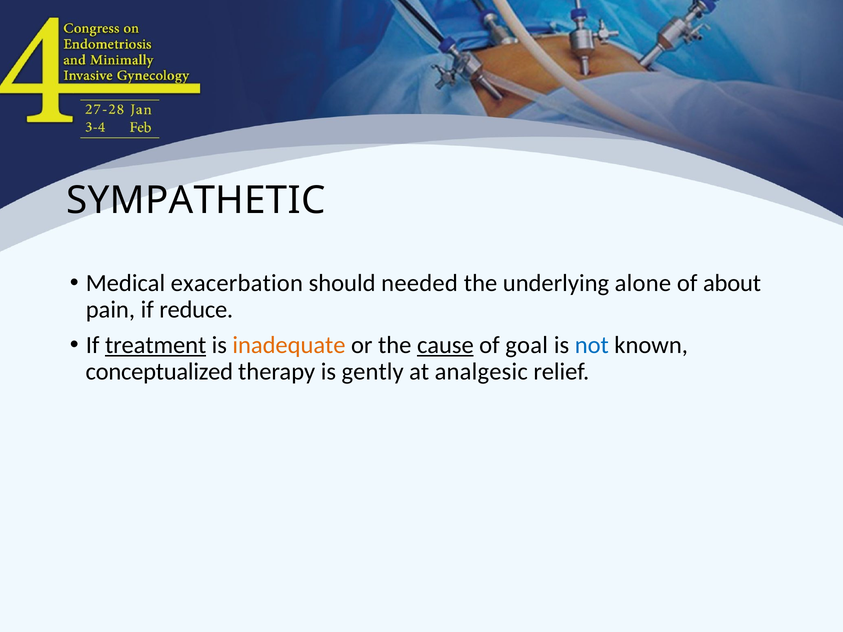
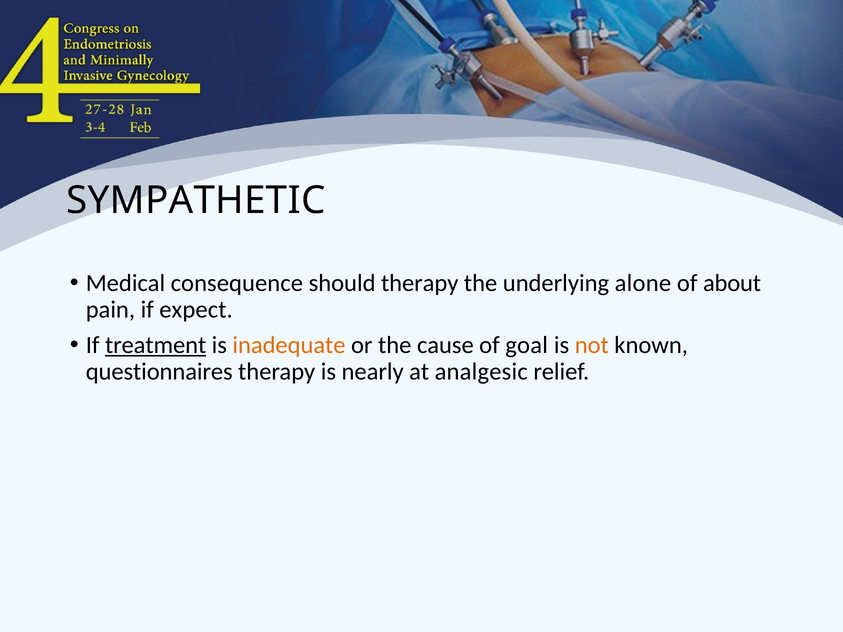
exacerbation: exacerbation -> consequence (237, 283)
should needed: needed -> therapy (420, 283)
reduce: reduce -> expect (196, 310)
cause underline: present -> none (445, 345)
not colour: blue -> orange (592, 345)
conceptualized: conceptualized -> questionnaires (159, 372)
gently: gently -> nearly (373, 372)
